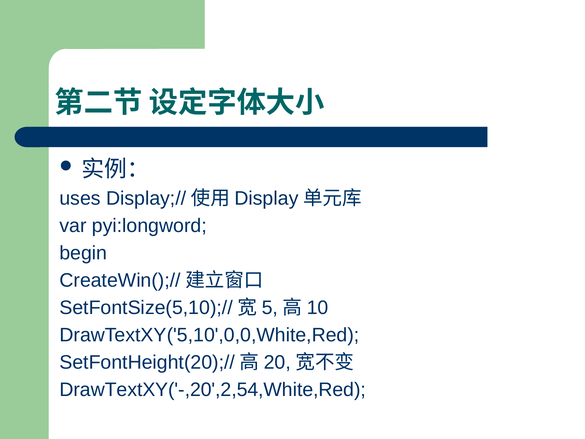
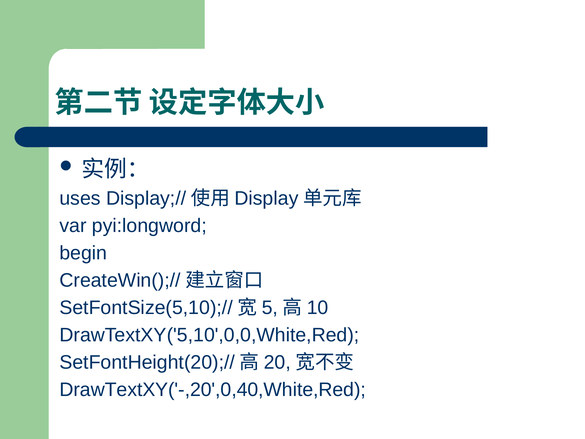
DrawTextXY('-,20',2,54,White,Red: DrawTextXY('-,20',2,54,White,Red -> DrawTextXY('-,20',0,40,White,Red (213, 389)
